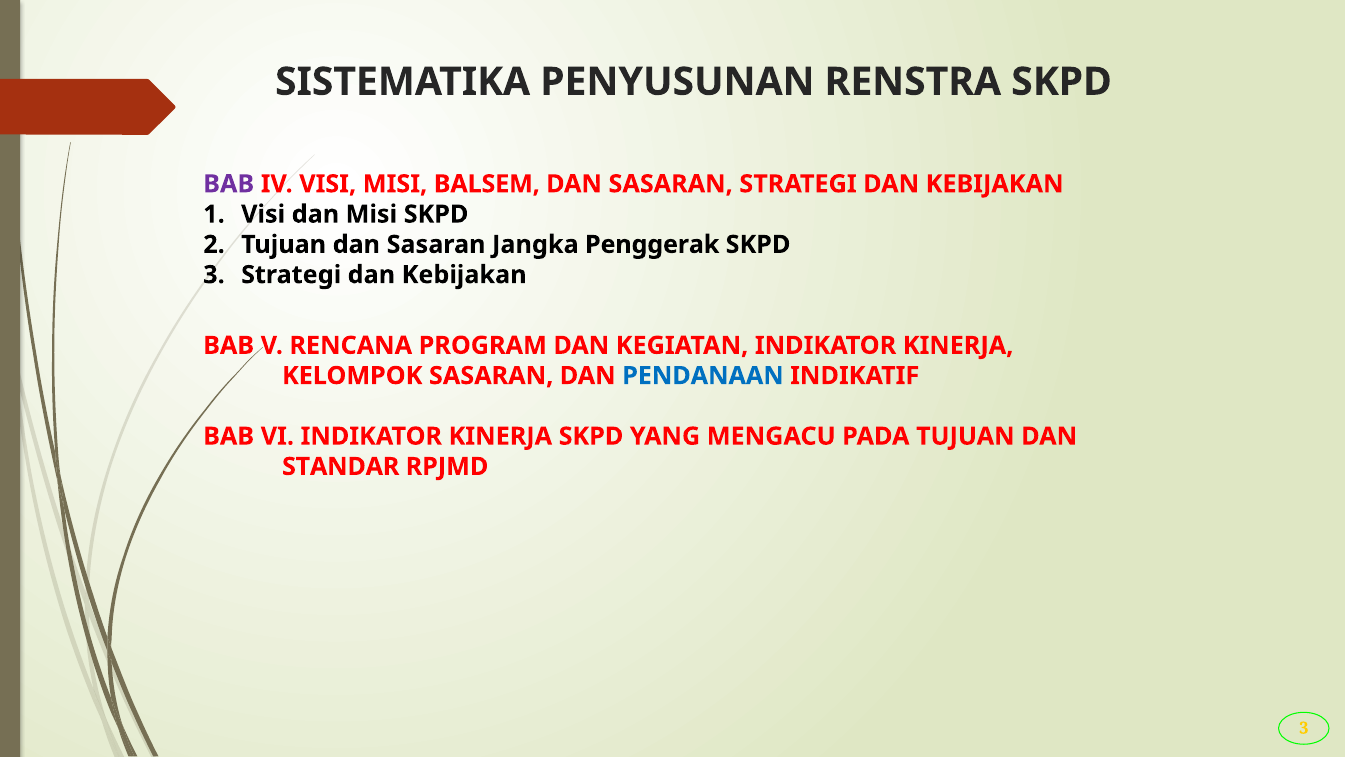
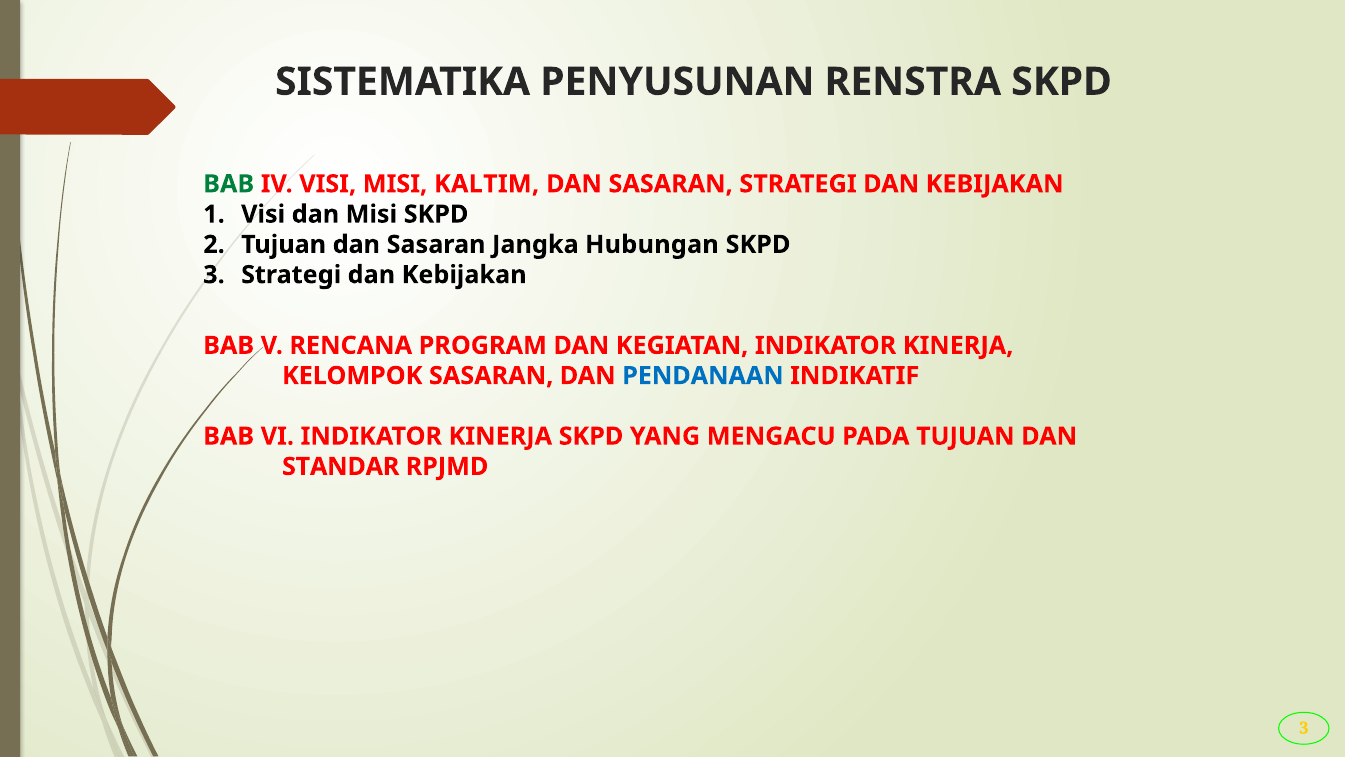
BAB colour: purple -> green (229, 184)
BALSEM: BALSEM -> KALTIM (487, 184)
Penggerak: Penggerak -> Hubungan (652, 244)
